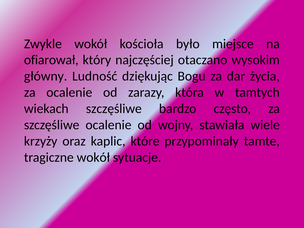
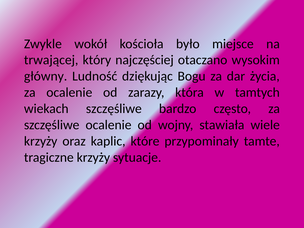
ofiarował: ofiarował -> trwającej (51, 60)
tragiczne wokół: wokół -> krzyży (93, 157)
